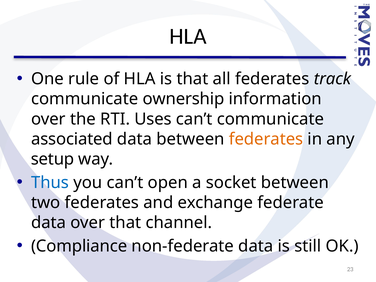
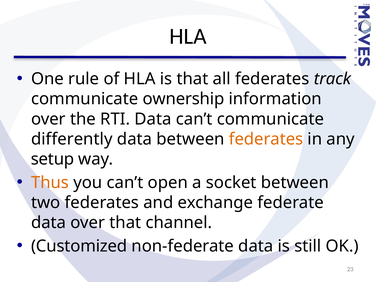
RTI Uses: Uses -> Data (153, 119)
associated: associated -> differently (72, 139)
Thus colour: blue -> orange (50, 183)
Compliance: Compliance -> Customized (79, 246)
